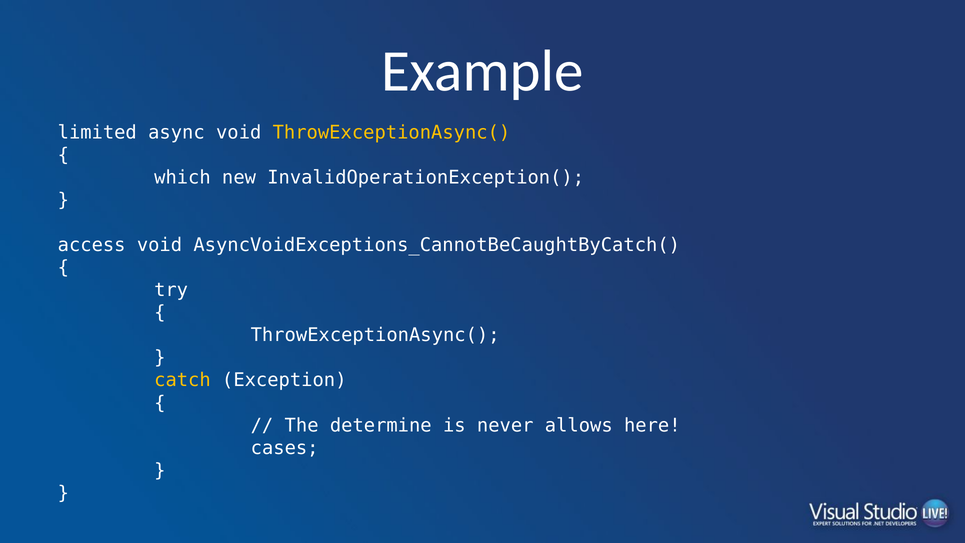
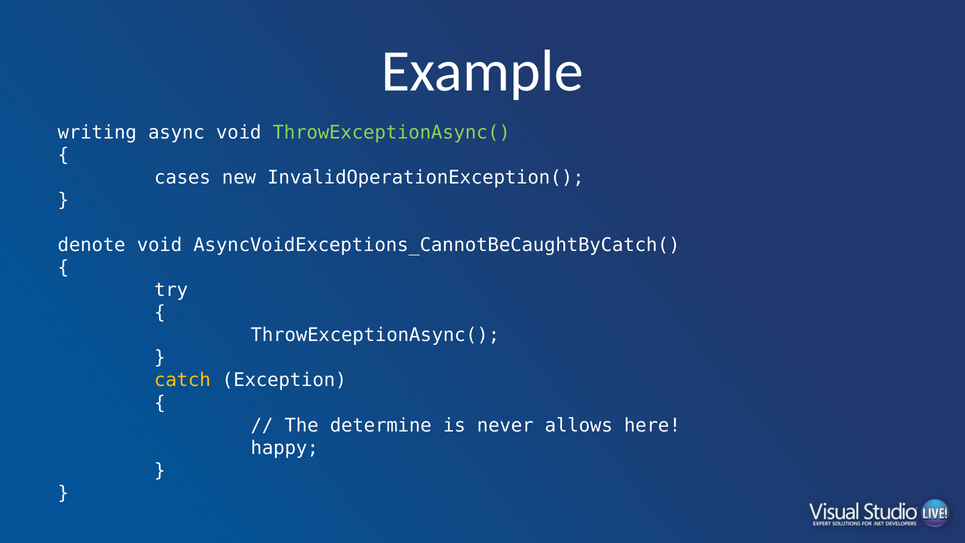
limited: limited -> writing (97, 132)
ThrowExceptionAsync( colour: yellow -> light green (391, 132)
which: which -> cases (182, 177)
access: access -> denote (92, 245)
cases: cases -> happy (285, 448)
